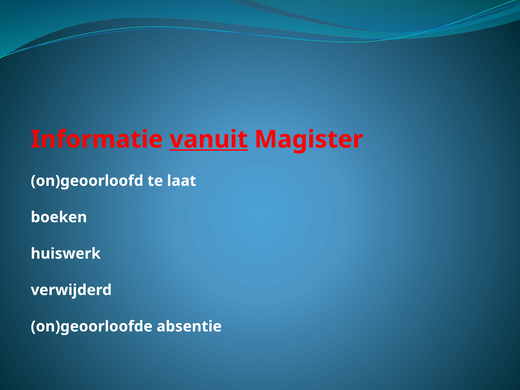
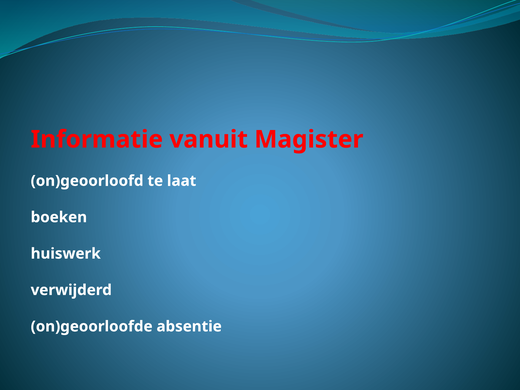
vanuit underline: present -> none (209, 139)
